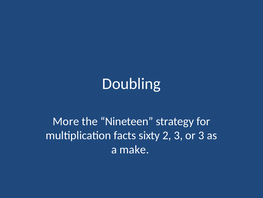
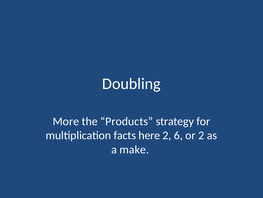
Nineteen: Nineteen -> Products (127, 121)
sixty: sixty -> here (149, 135)
2 3: 3 -> 6 (178, 135)
or 3: 3 -> 2 (201, 135)
